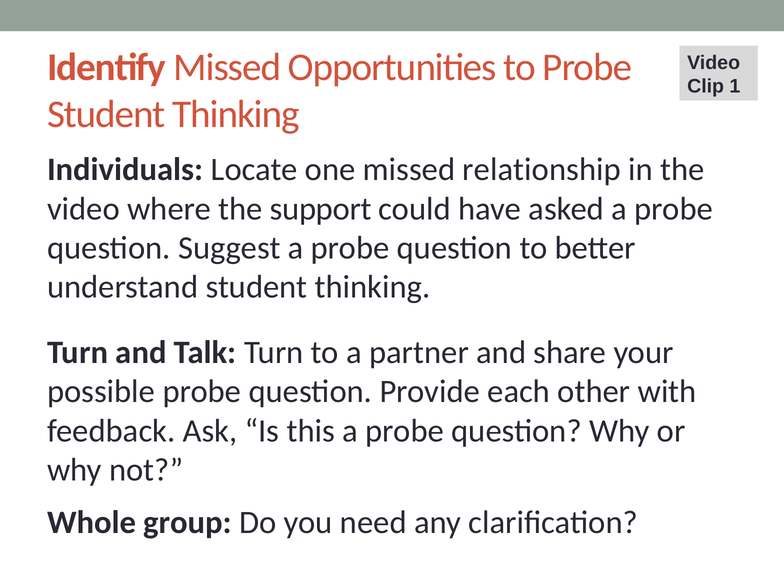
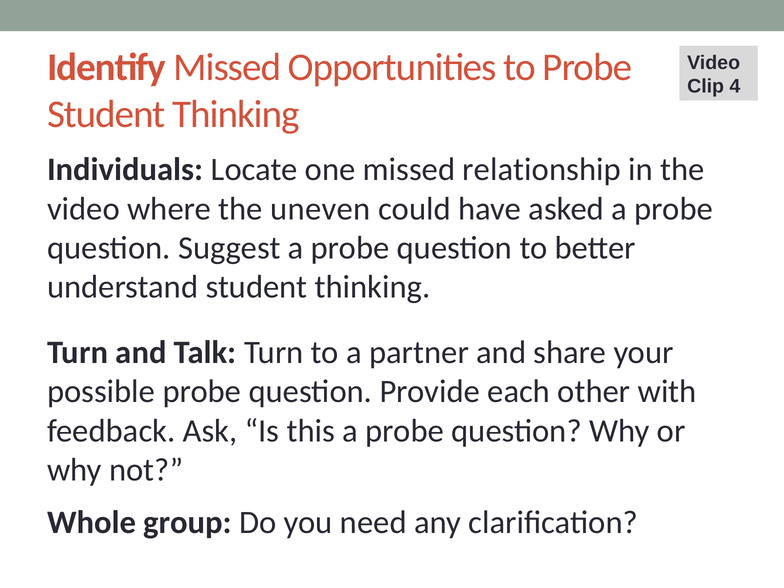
1: 1 -> 4 (735, 86)
support: support -> uneven (320, 209)
